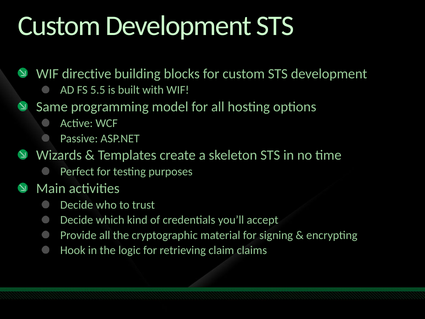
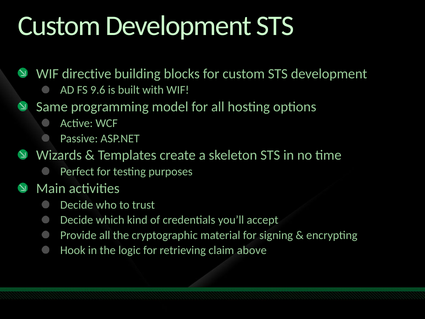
5.5: 5.5 -> 9.6 (98, 90)
claims: claims -> above (252, 250)
